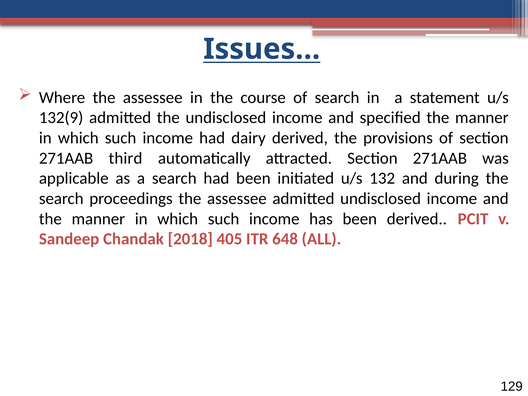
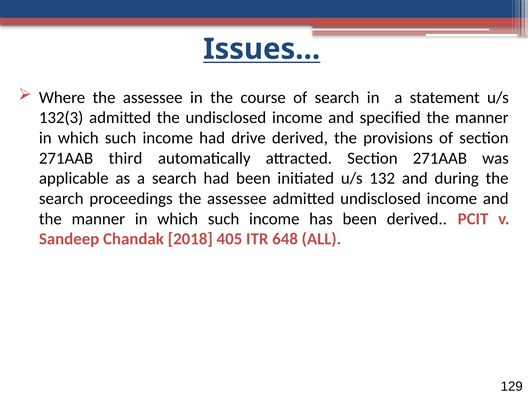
132(9: 132(9 -> 132(3 (61, 118)
dairy: dairy -> drive (249, 138)
